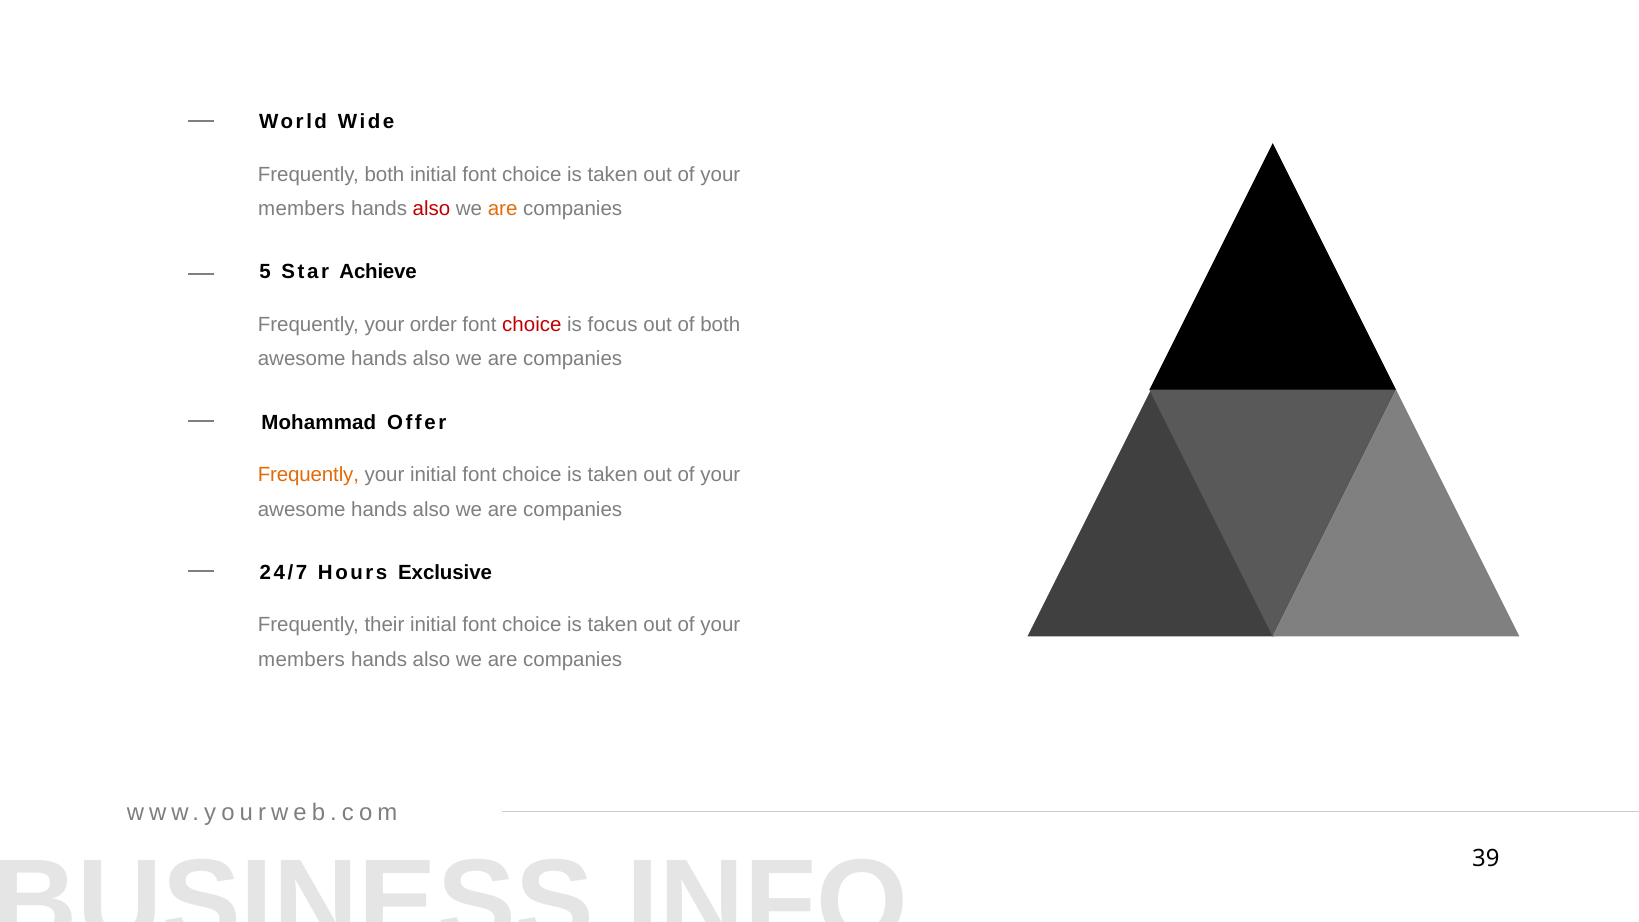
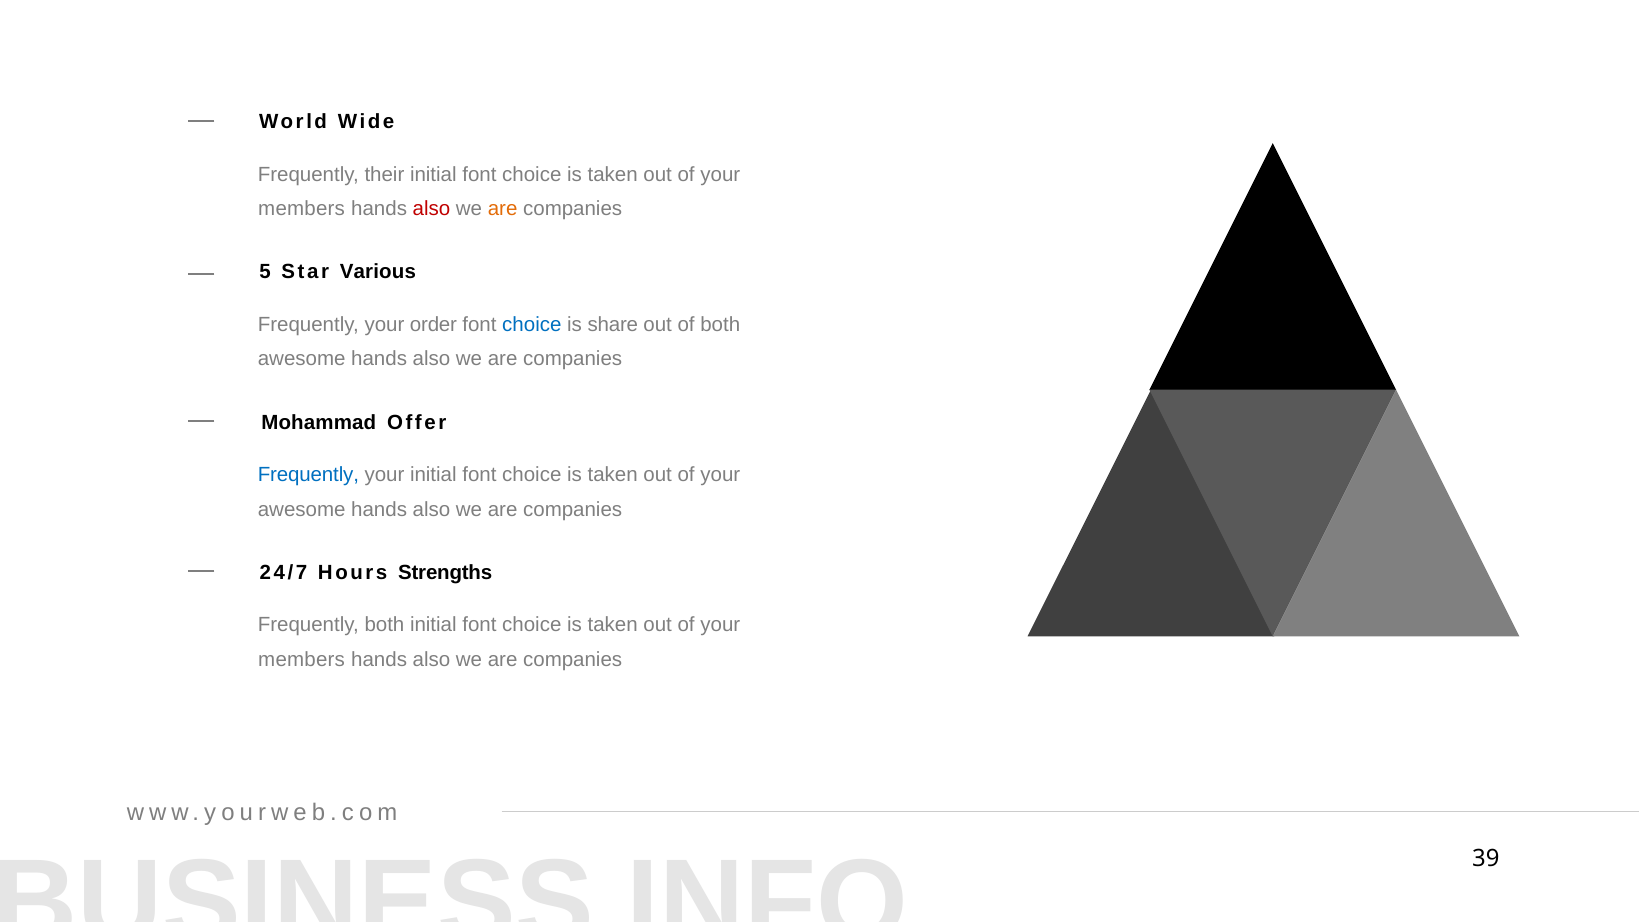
Frequently both: both -> their (384, 174)
Achieve: Achieve -> Various (378, 272)
choice colour: red -> blue (532, 325)
focus: focus -> share (613, 325)
Frequently colour: orange -> blue (308, 475)
Exclusive: Exclusive -> Strengths (445, 573)
Frequently their: their -> both (384, 625)
